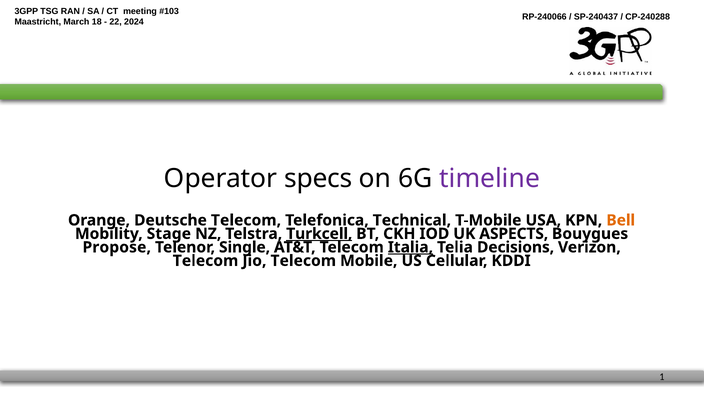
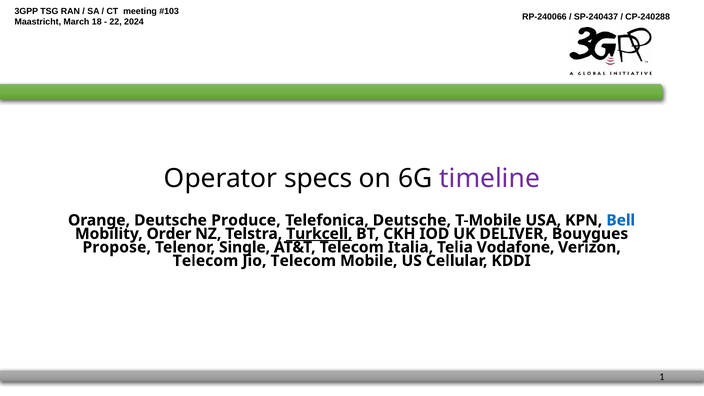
Deutsche Telecom: Telecom -> Produce (246, 220)
Telefonica Technical: Technical -> Deutsche (412, 220)
Bell colour: orange -> blue (621, 220)
Stage: Stage -> Order (169, 234)
ASPECTS: ASPECTS -> DELIVER (514, 234)
Italia underline: present -> none (410, 247)
Decisions: Decisions -> Vodafone (516, 247)
